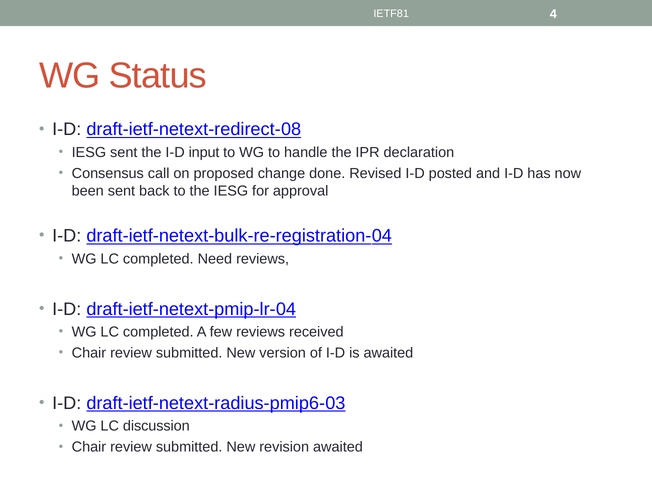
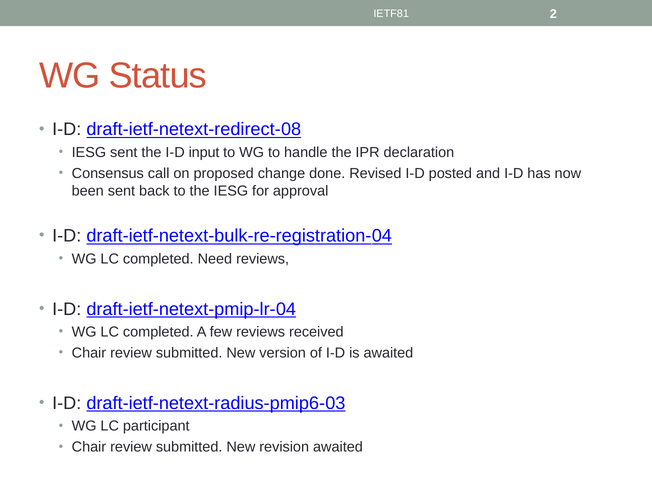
4: 4 -> 2 (553, 14)
discussion: discussion -> participant (156, 426)
